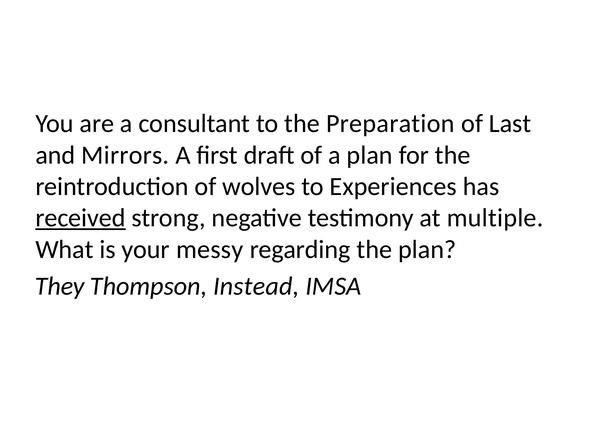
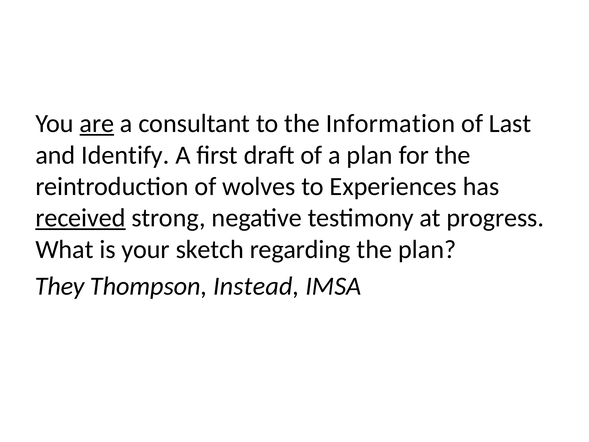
are underline: none -> present (97, 124)
Preparation: Preparation -> Information (390, 124)
Mirrors: Mirrors -> Identify (125, 155)
multiple: multiple -> progress (495, 218)
messy: messy -> sketch (210, 249)
